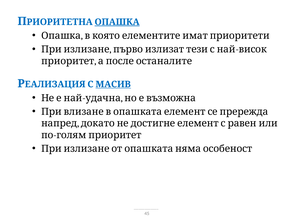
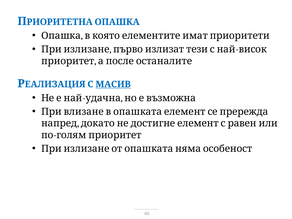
ОПАШКА underline: present -> none (117, 22)
